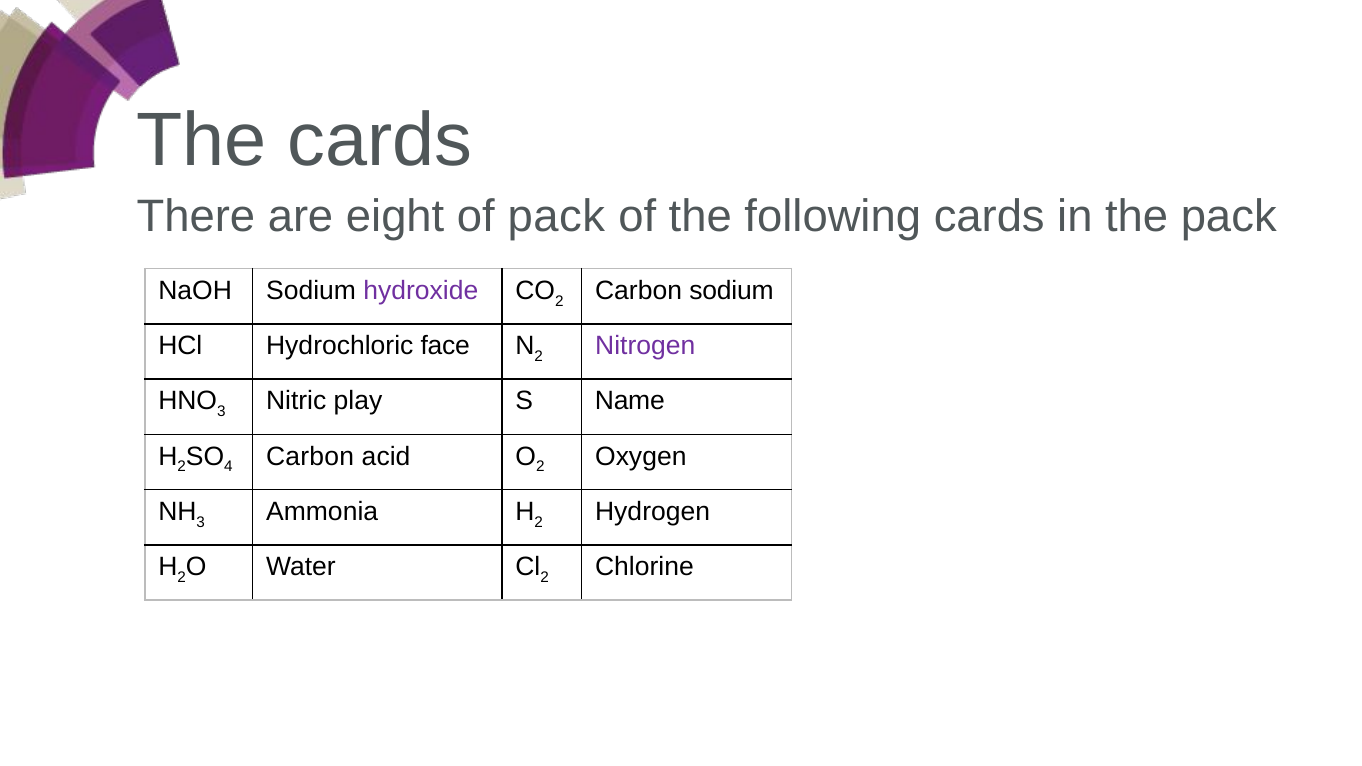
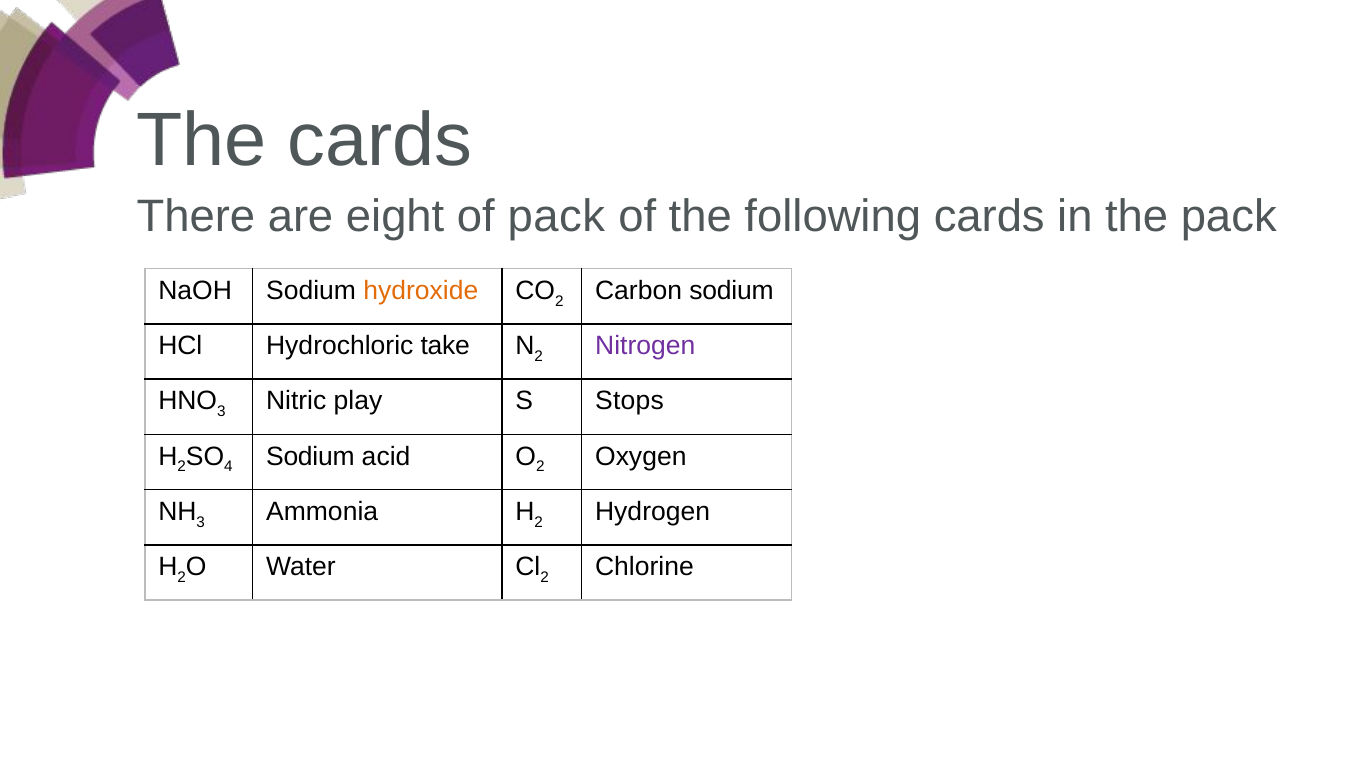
hydroxide colour: purple -> orange (421, 291)
face: face -> take (445, 346)
Name: Name -> Stops (630, 401)
Carbon: Carbon -> Sodium (310, 457)
